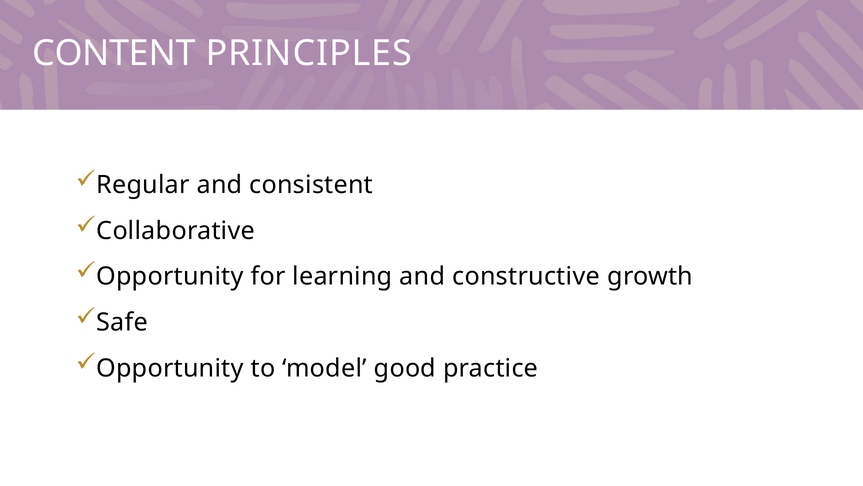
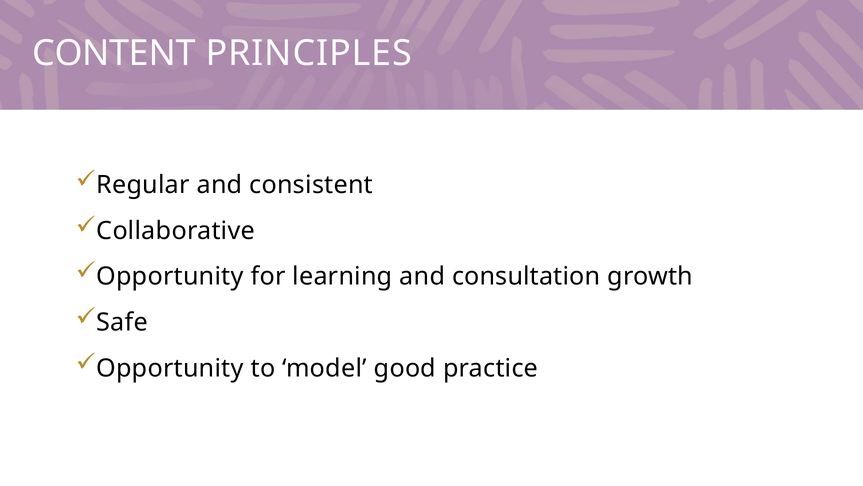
constructive: constructive -> consultation (526, 276)
